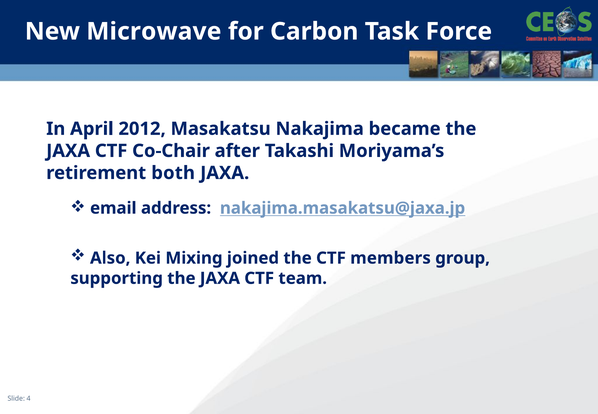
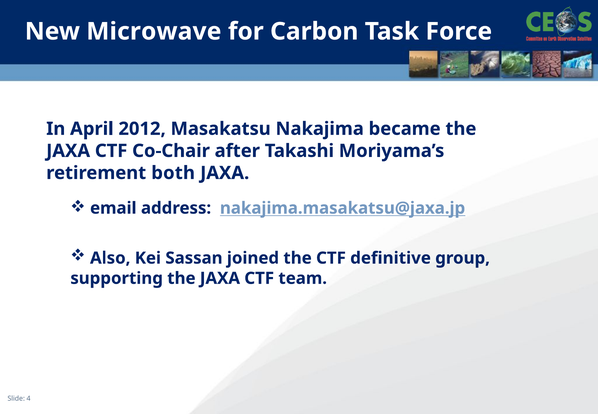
Mixing: Mixing -> Sassan (194, 258)
members: members -> definitive (391, 258)
